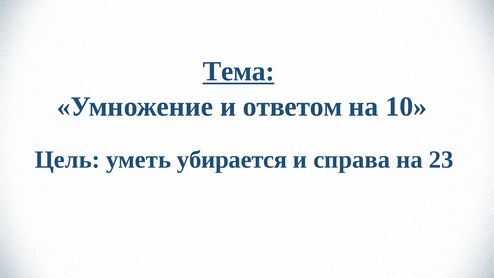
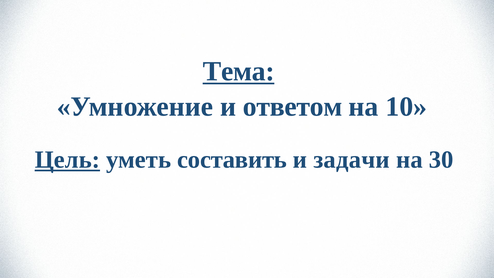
Цель underline: none -> present (67, 160)
убирается: убирается -> составить (232, 160)
справа: справа -> задачи (352, 160)
23: 23 -> 30 (441, 160)
